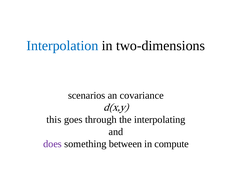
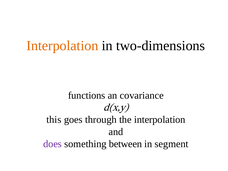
Interpolation colour: blue -> orange (62, 46)
scenarios: scenarios -> functions (87, 95)
interpolating: interpolating -> interpolation (160, 120)
compute: compute -> segment (172, 144)
